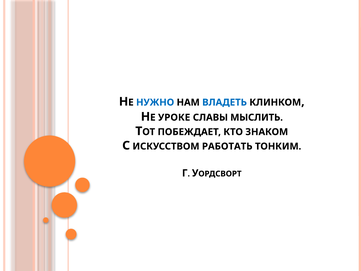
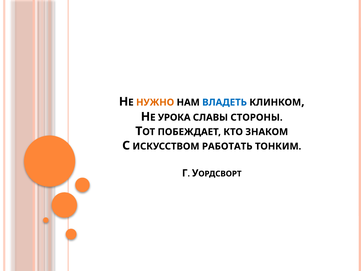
НУЖНО colour: blue -> orange (155, 102)
УРОКЕ: УРОКЕ -> УРОКА (174, 117)
МЫСЛИТЬ: МЫСЛИТЬ -> СТОРОНЫ (257, 117)
